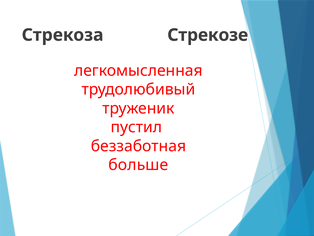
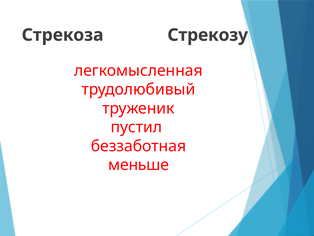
Стрекозе: Стрекозе -> Стрекозу (208, 35)
больше: больше -> меньше (139, 165)
